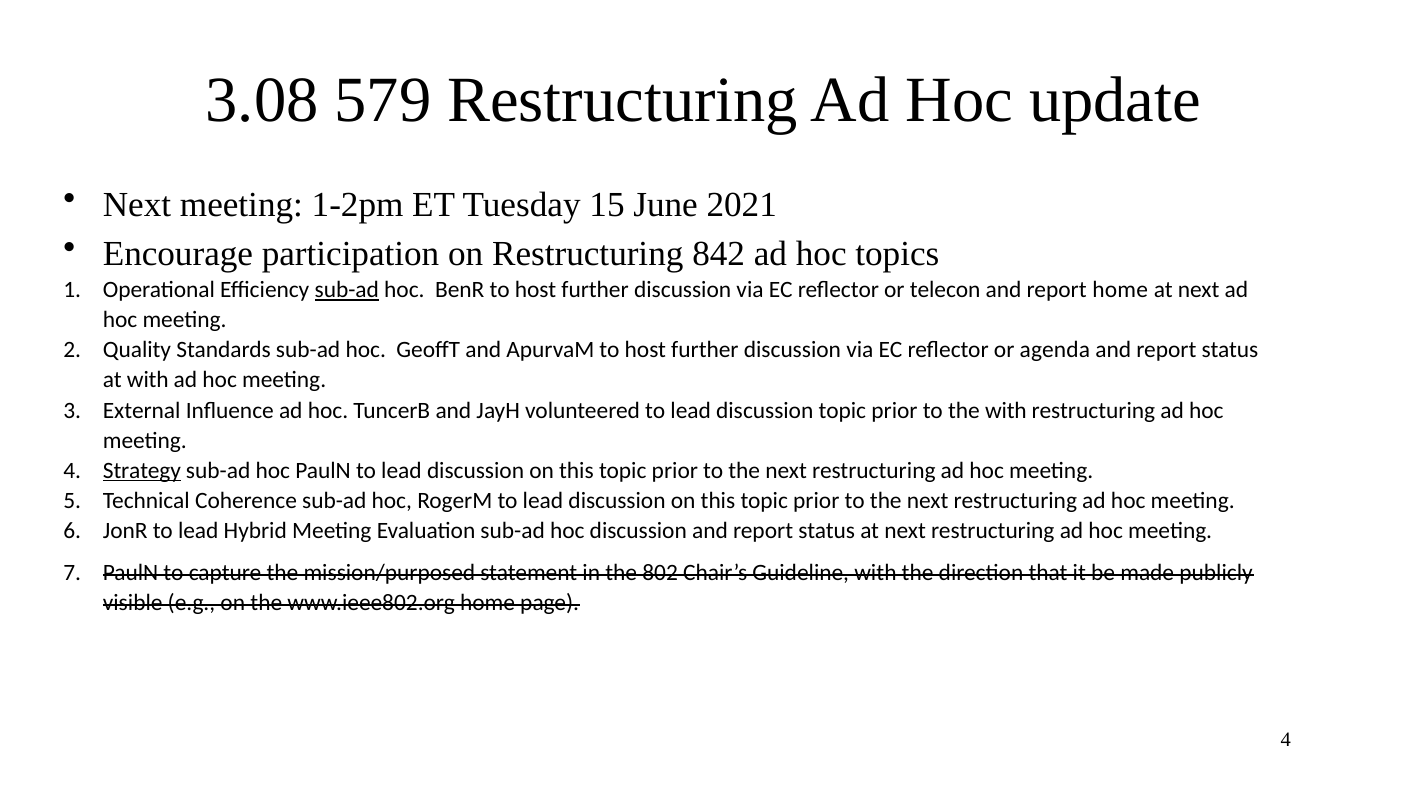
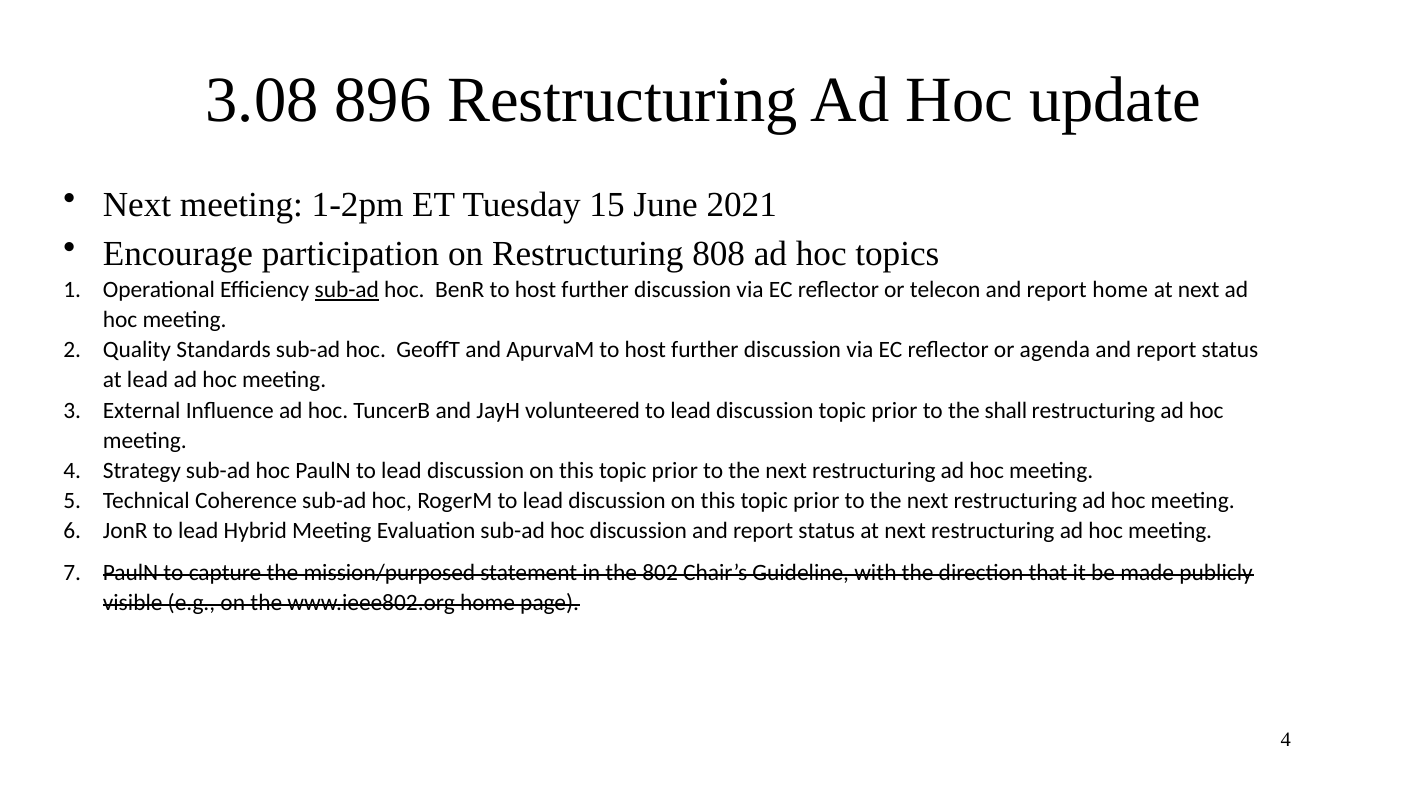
579: 579 -> 896 (383, 100)
842: 842 -> 808 (719, 254)
at with: with -> lead (148, 380)
the with: with -> shall (1006, 411)
Strategy underline: present -> none (142, 471)
